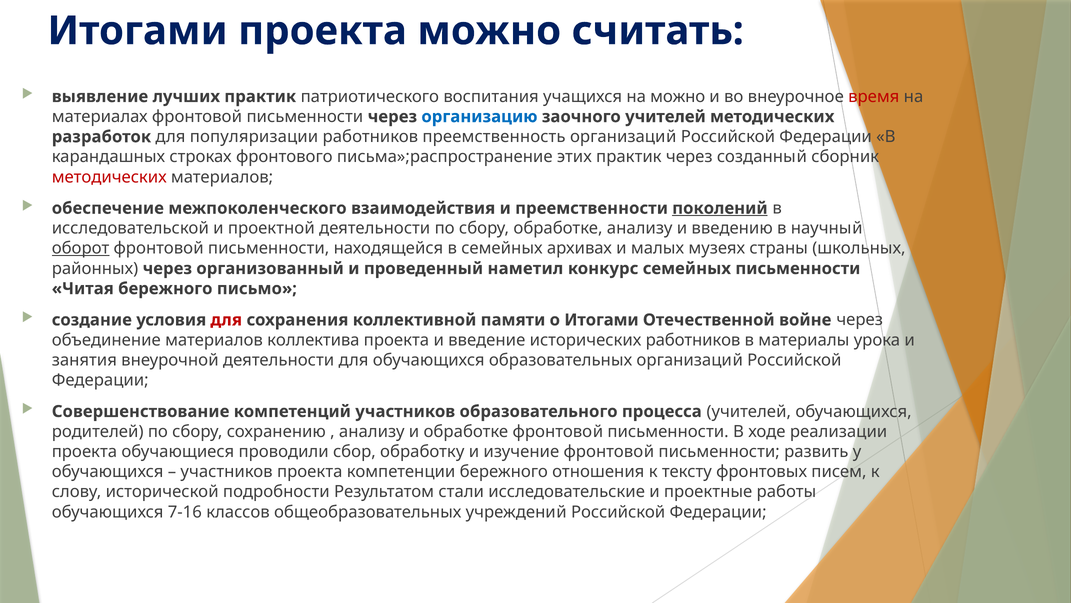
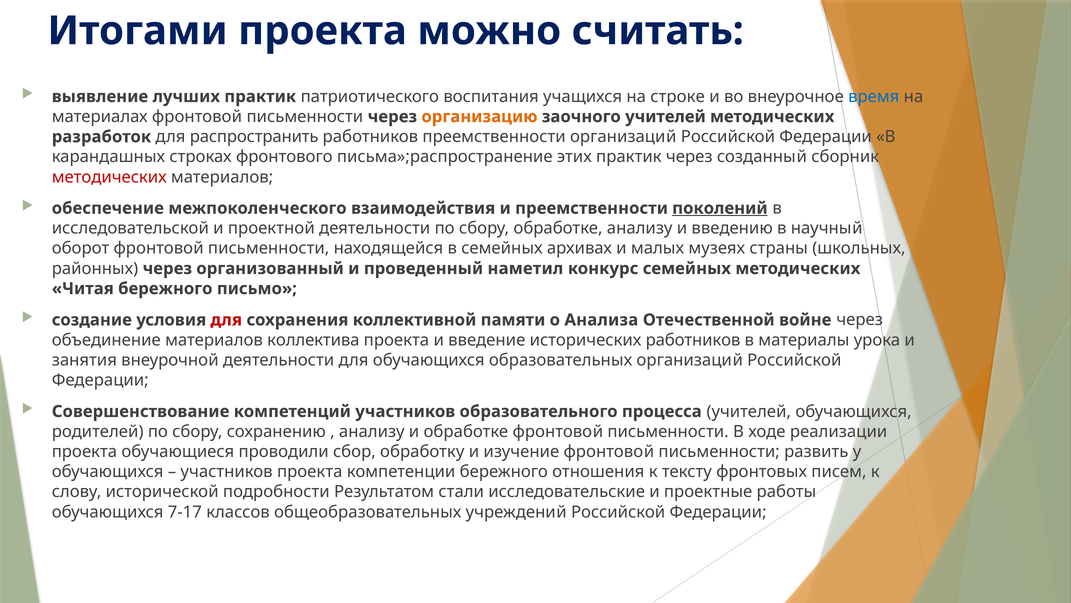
на можно: можно -> строке (678, 96)
время colour: red -> blue (874, 96)
организацию colour: blue -> orange (479, 117)
популяризации: популяризации -> распространить (254, 137)
работников преемственность: преемственность -> преемственности (494, 137)
оборот underline: present -> none (81, 248)
семейных письменности: письменности -> методических (798, 268)
о Итогами: Итогами -> Анализа (601, 320)
7-16: 7-16 -> 7-17 (185, 512)
